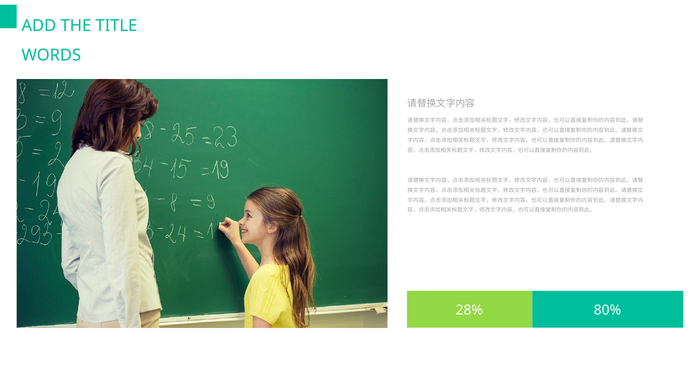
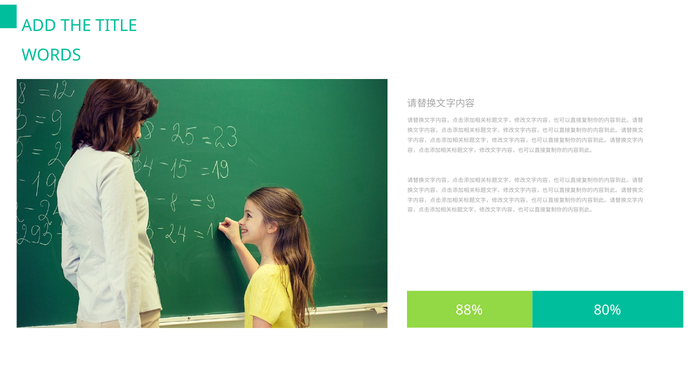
28%: 28% -> 88% (469, 310)
